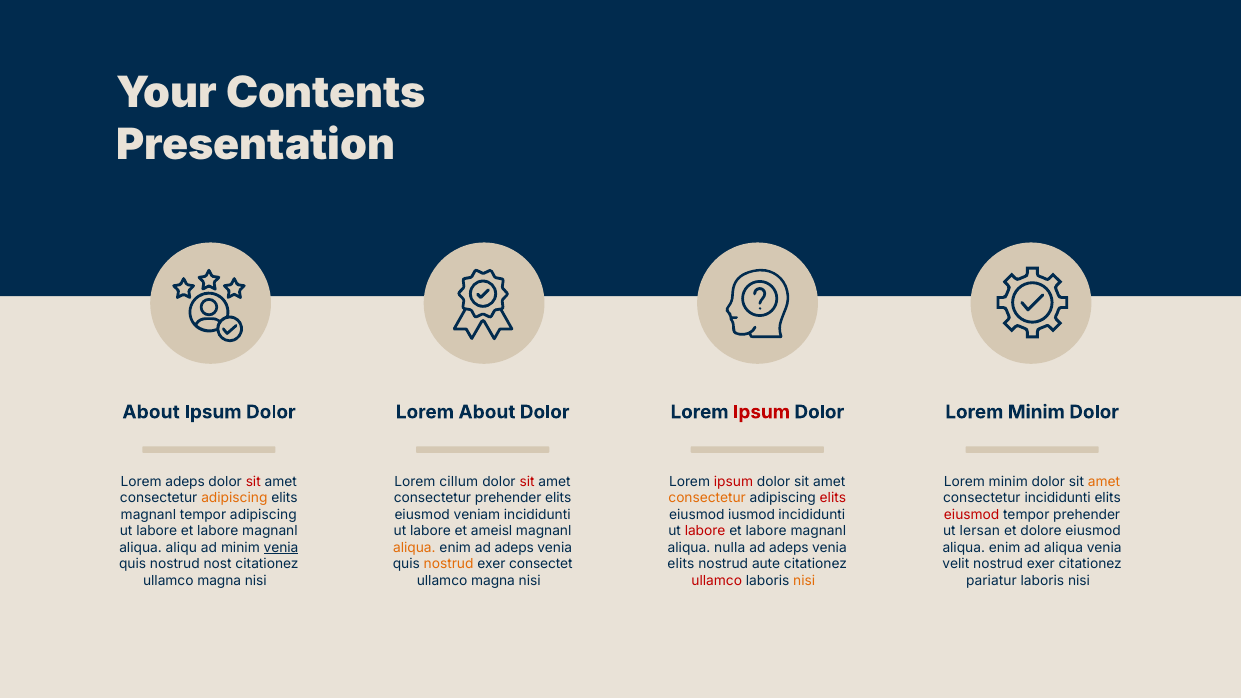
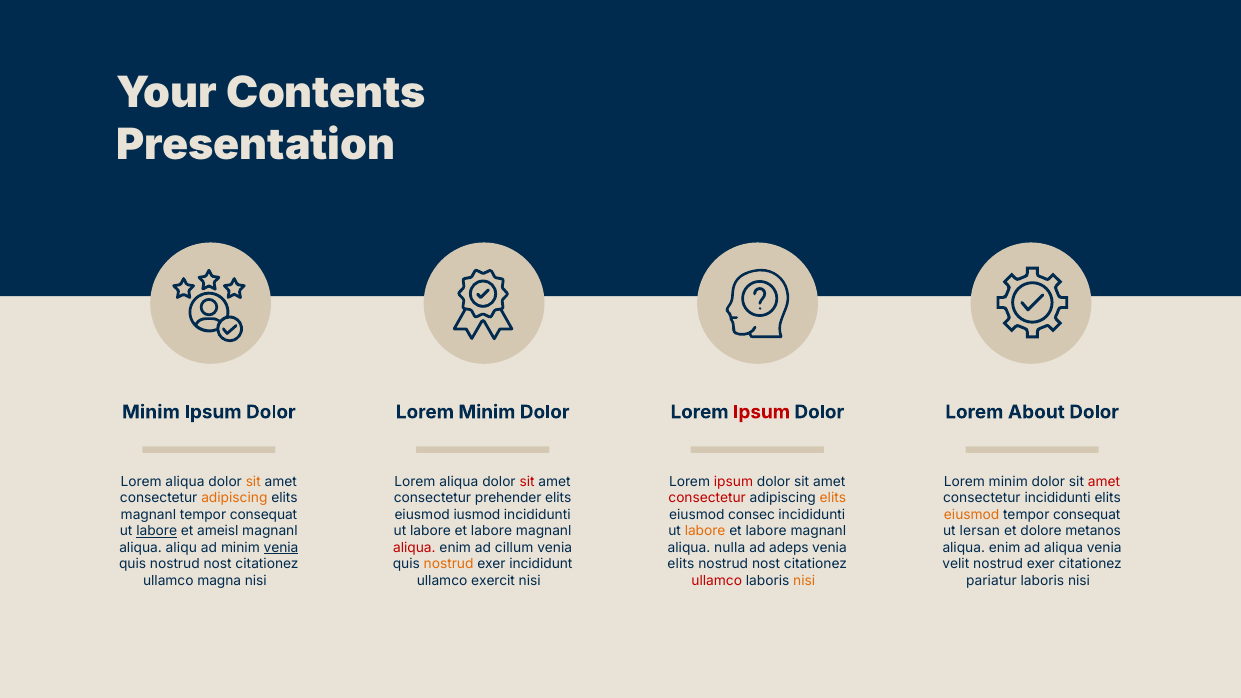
About: About -> Minim (151, 412)
About: About -> Minim (487, 412)
Minim: Minim -> About (1036, 412)
adeps: adeps -> aliqua (185, 482)
sit colour: red -> orange (253, 482)
cillum: cillum -> aliqua (459, 482)
amet colour: orange -> red (1104, 482)
consectetur colour: orange -> red (707, 498)
elits colour: red -> orange (833, 498)
adipiscing: adipiscing -> consequat (263, 515)
veniam: veniam -> iusmod (477, 515)
iusmod: iusmod -> consec (752, 515)
eiusmod colour: red -> orange (972, 515)
prehender: prehender -> consequat (1087, 515)
labore underline: none -> present (157, 531)
labore: labore -> ameisl (218, 531)
ameisl: ameisl -> labore (492, 531)
labore colour: red -> orange (705, 531)
dolore eiusmod: eiusmod -> metanos (1093, 531)
aliqua colour: orange -> red (414, 548)
enim ad adeps: adeps -> cillum (514, 548)
consectet: consectet -> incididunt (541, 564)
aute: aute -> nost (766, 564)
magna: magna -> exercit (493, 581)
